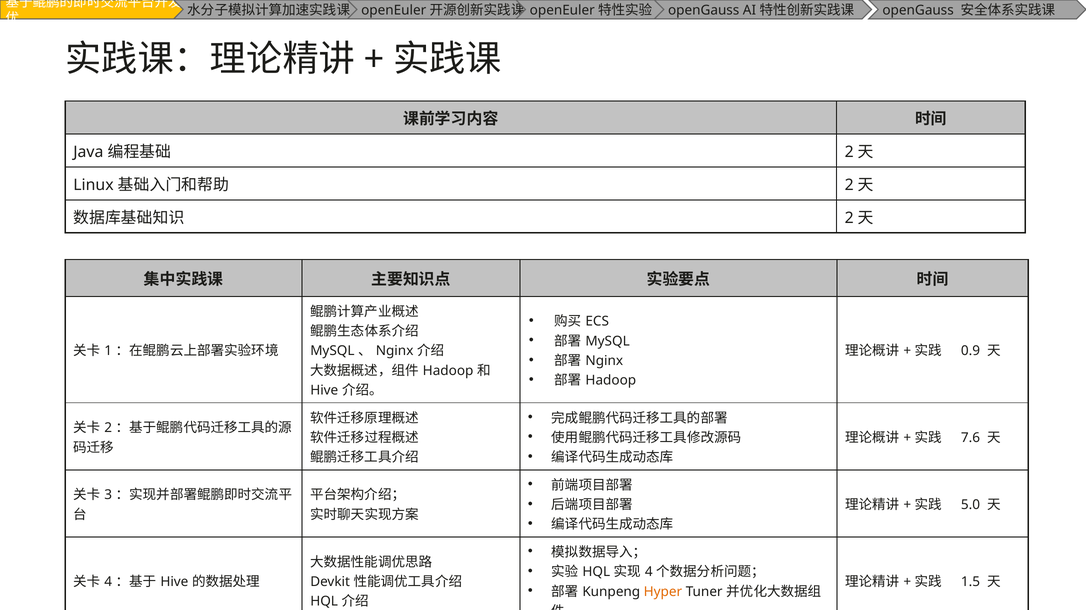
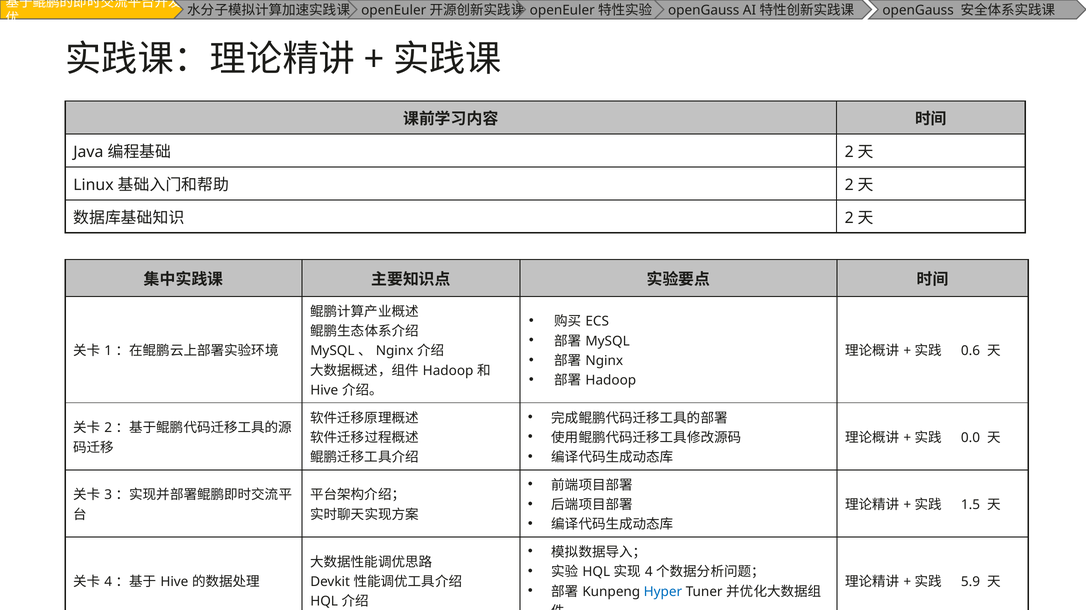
0.9: 0.9 -> 0.6 (971, 351)
7.6: 7.6 -> 0.0 (971, 438)
5.0: 5.0 -> 1.5 (971, 505)
1.5: 1.5 -> 5.9 (971, 582)
Hyper colour: orange -> blue (663, 592)
